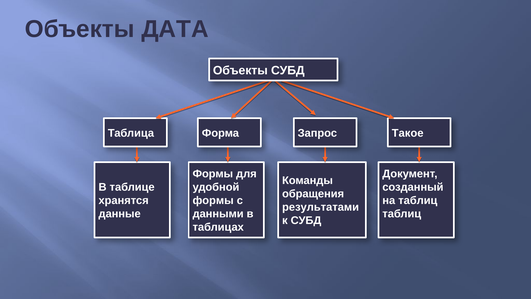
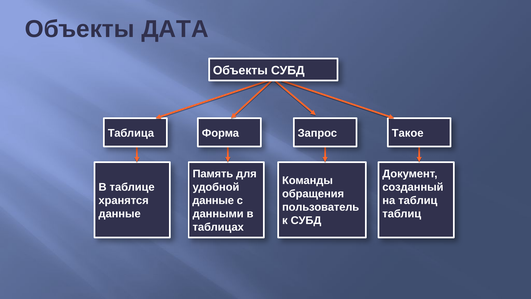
Формы: Формы -> Память (213, 174)
формы: формы -> данные (213, 200)
результатами: результатами -> пользователь (321, 207)
